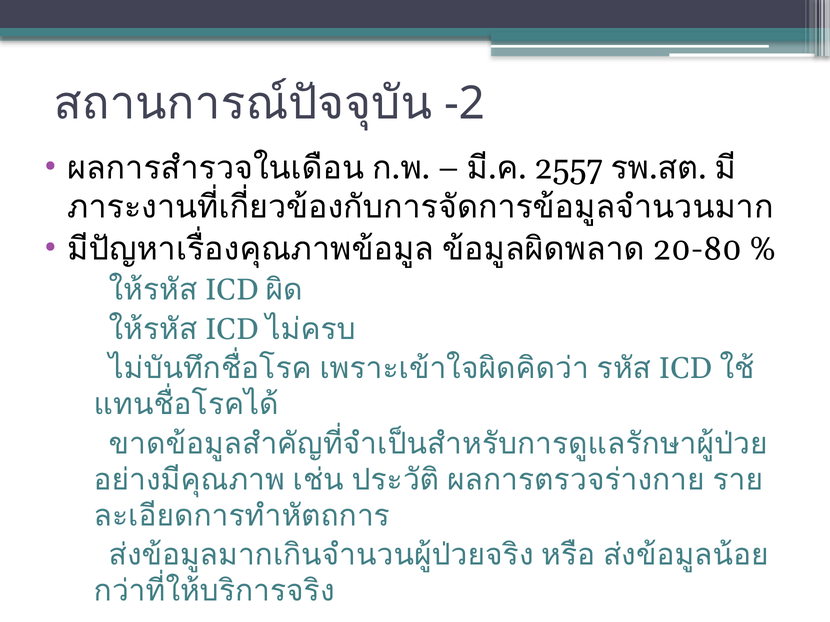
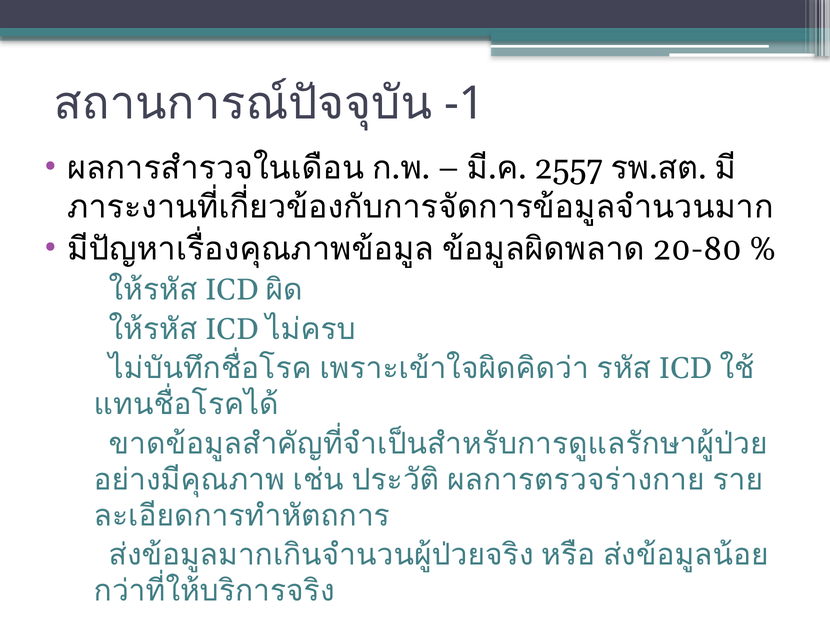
-2: -2 -> -1 (465, 103)
